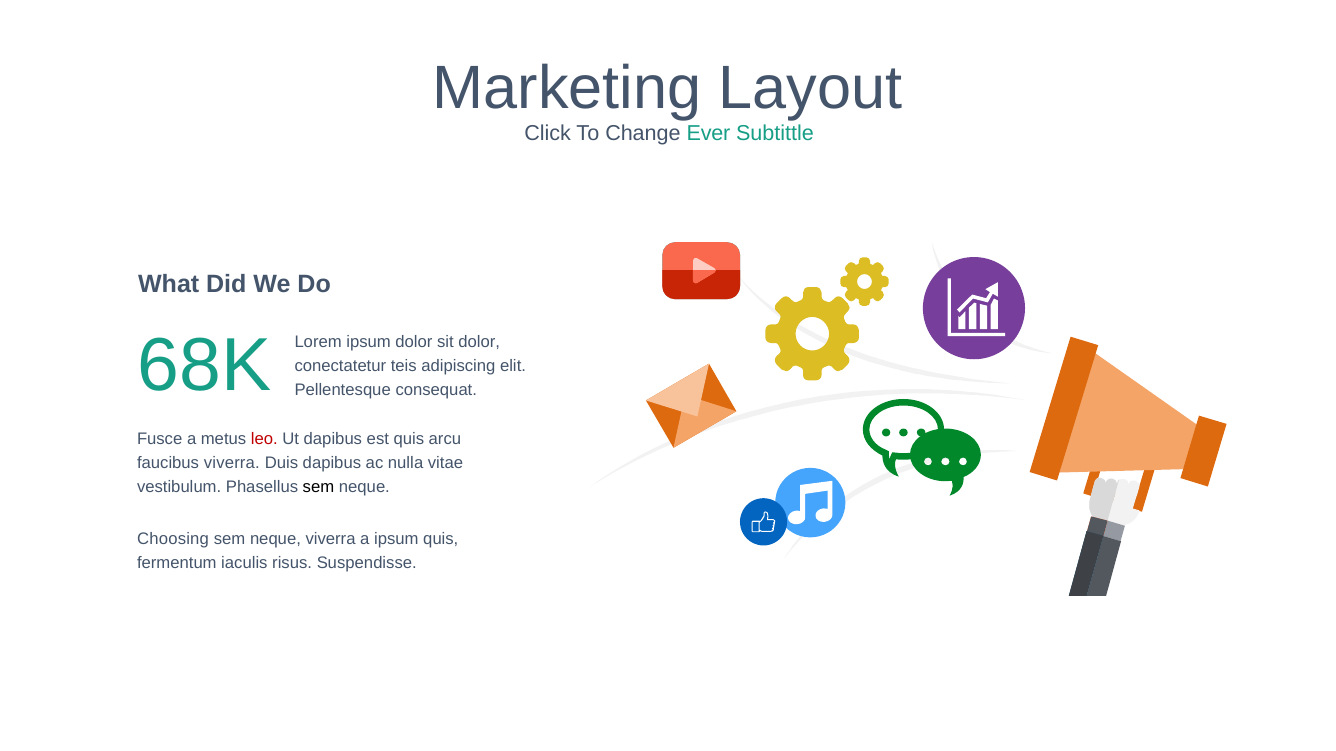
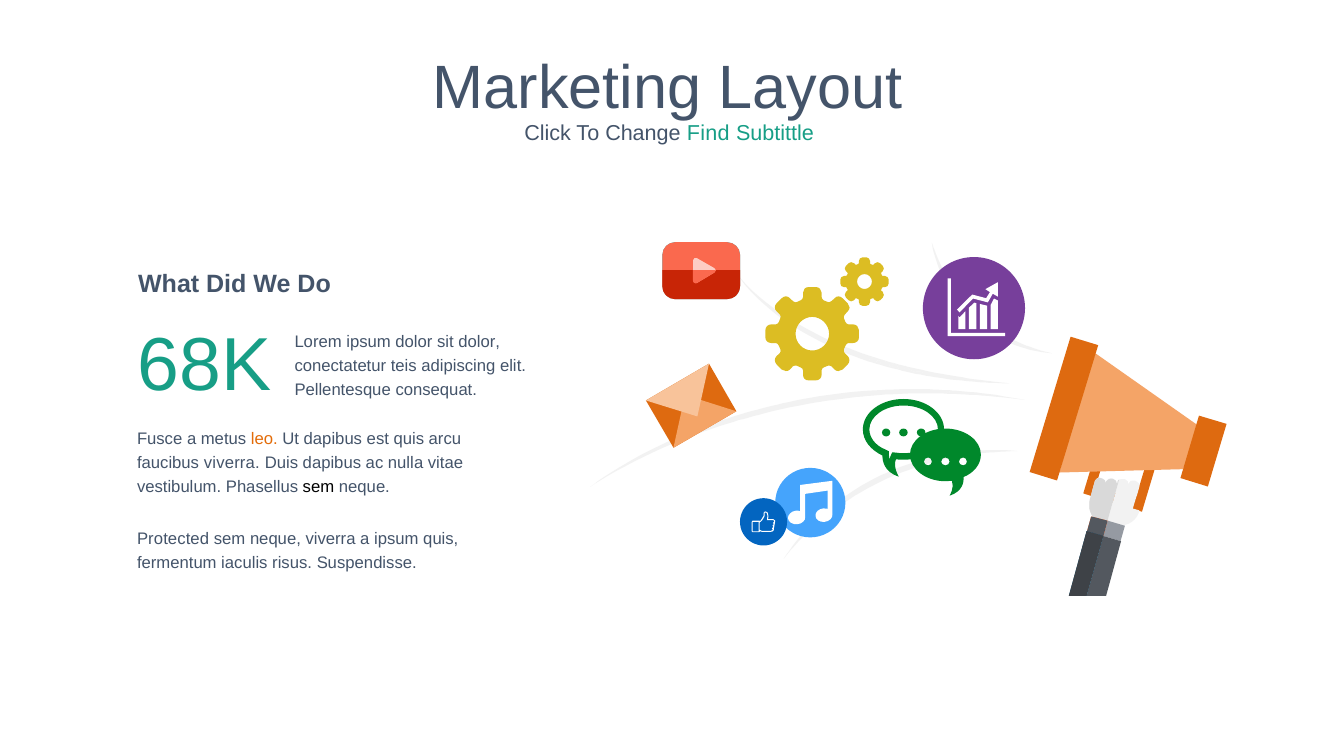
Ever: Ever -> Find (708, 133)
leo colour: red -> orange (264, 439)
Choosing: Choosing -> Protected (173, 540)
